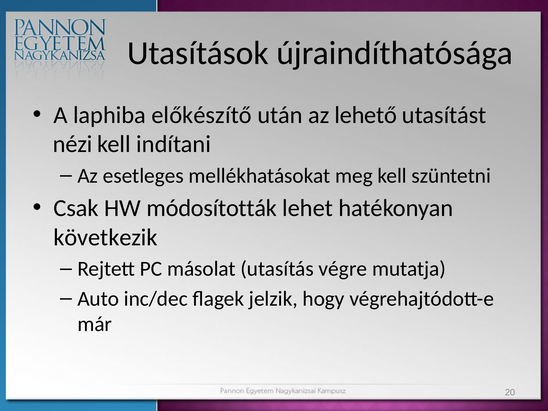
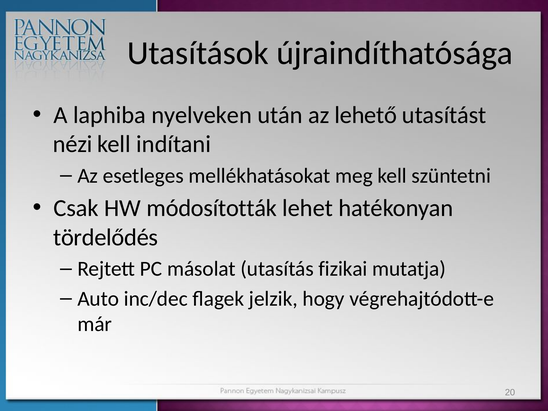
előkészítő: előkészítő -> nyelveken (202, 115)
következik: következik -> tördelődés (106, 237)
végre: végre -> fizikai (343, 269)
